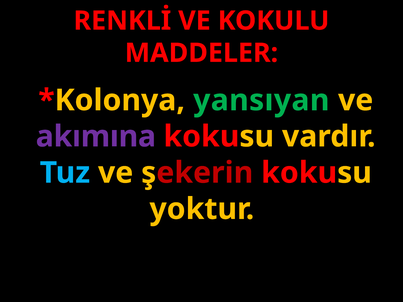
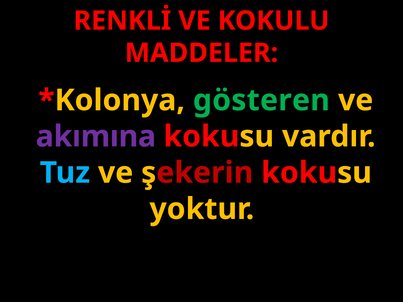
yansıyan: yansıyan -> gösteren (261, 100)
